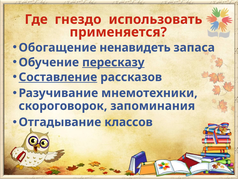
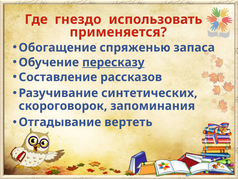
ненавидеть: ненавидеть -> спряженью (135, 47)
Составление underline: present -> none (58, 77)
мнемотехники: мнемотехники -> синтетических (149, 93)
классов: классов -> вертеть (128, 122)
